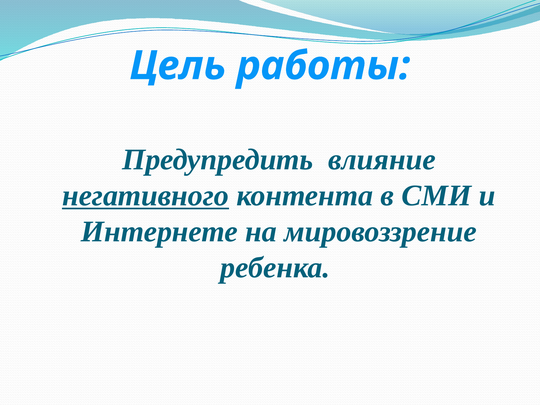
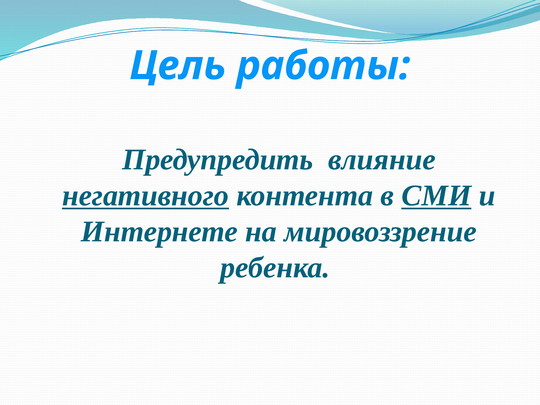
СМИ underline: none -> present (436, 196)
